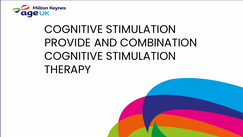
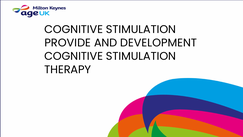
COMBINATION: COMBINATION -> DEVELOPMENT (159, 43)
